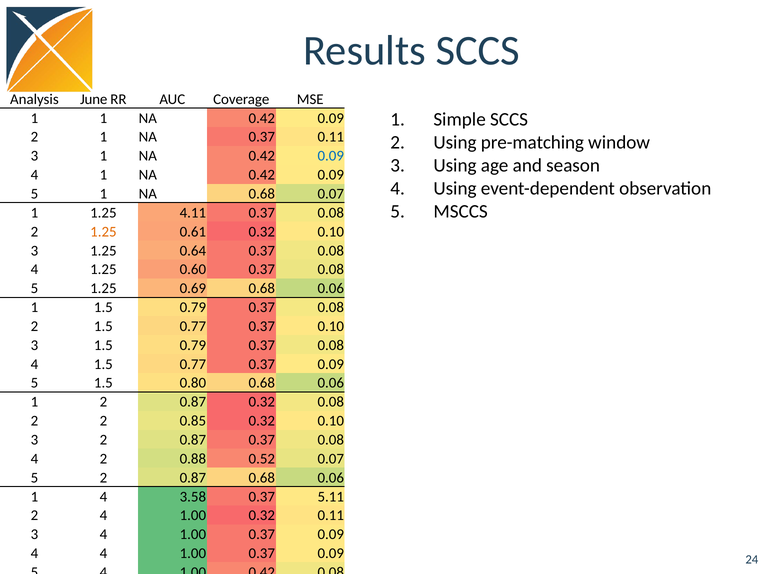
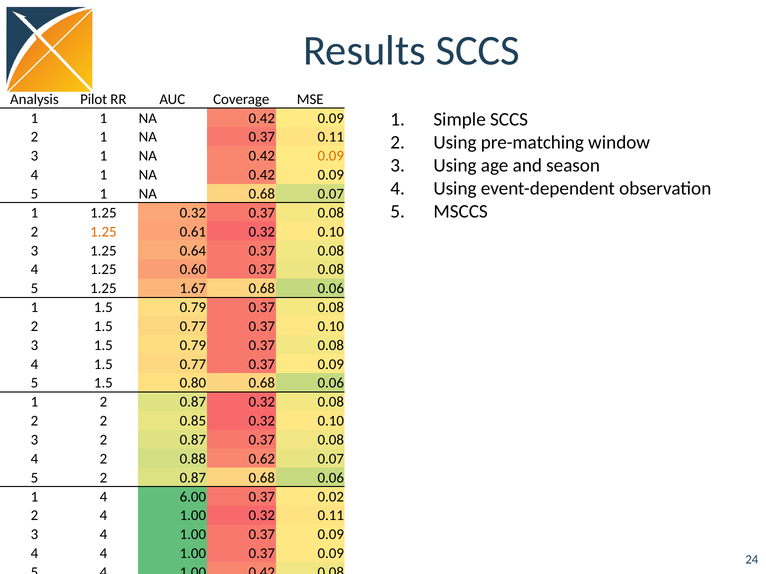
June: June -> Pilot (94, 99)
0.09 colour: blue -> orange (331, 156)
1.25 4.11: 4.11 -> 0.32 (193, 213)
0.69: 0.69 -> 1.67 (193, 289)
0.52: 0.52 -> 0.62 (262, 459)
3.58: 3.58 -> 6.00 (193, 497)
5.11: 5.11 -> 0.02 (331, 497)
